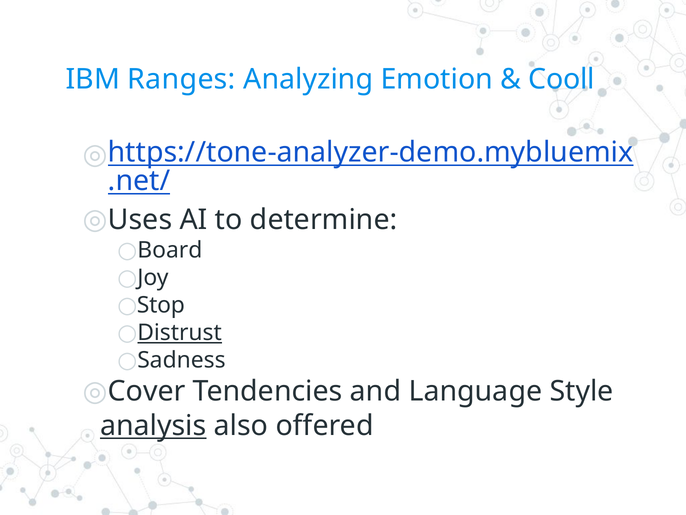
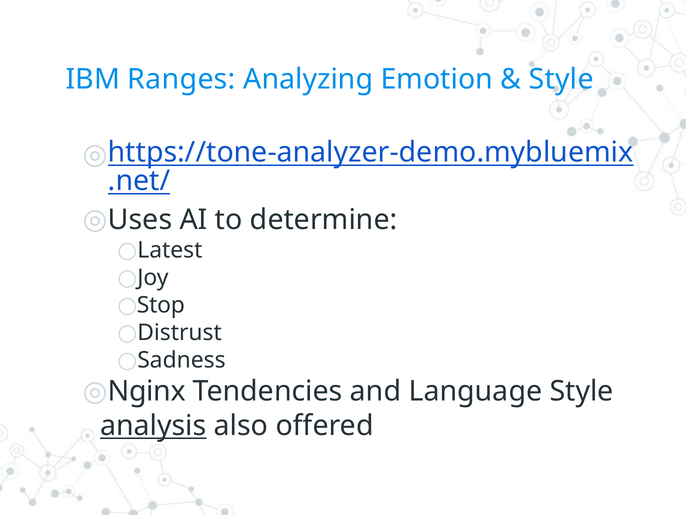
Cooll: Cooll -> Style (561, 79)
Board: Board -> Latest (170, 250)
Distrust underline: present -> none (180, 332)
Cover: Cover -> Nginx (147, 391)
